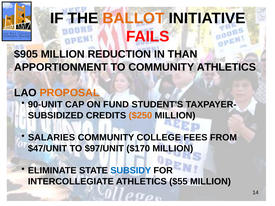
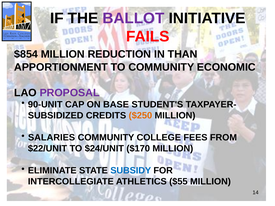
BALLOT colour: orange -> purple (133, 18)
$905: $905 -> $854 (26, 54)
COMMUNITY ATHLETICS: ATHLETICS -> ECONOMIC (226, 67)
PROPOSAL colour: orange -> purple (70, 93)
FUND: FUND -> BASE (116, 105)
$47/UNIT: $47/UNIT -> $22/UNIT (48, 149)
$97/UNIT: $97/UNIT -> $24/UNIT (104, 149)
